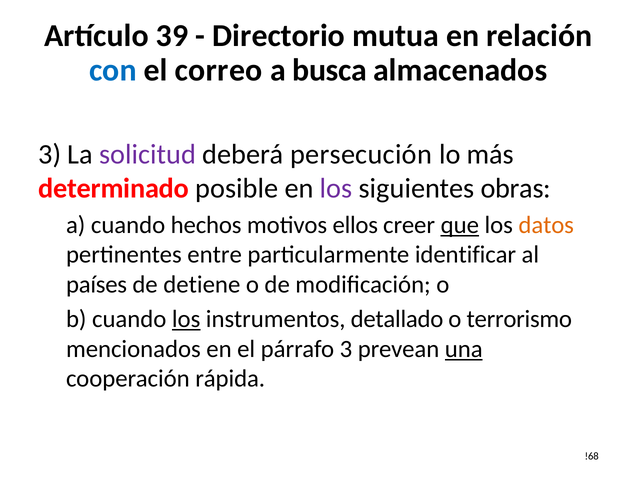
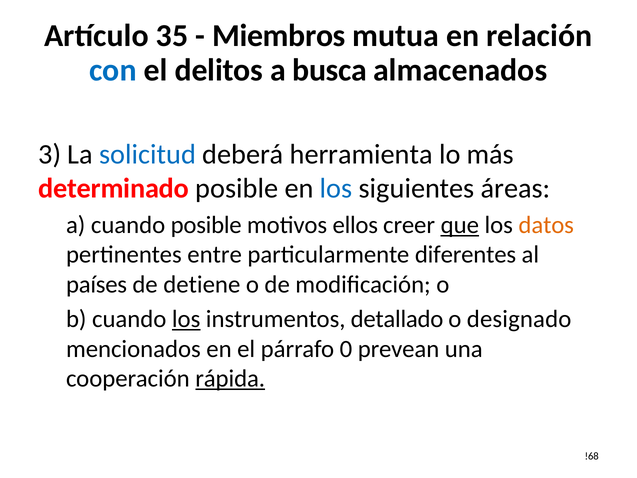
39: 39 -> 35 (172, 36)
Directorio: Directorio -> Miembros (279, 36)
correo: correo -> delitos (219, 70)
solicitud colour: purple -> blue (148, 154)
persecución: persecución -> herramienta (361, 154)
los colour: purple -> blue (336, 188)
obras: obras -> áreas (516, 188)
cuando hechos: hechos -> posible (206, 225)
identificar: identificar -> diferentes (466, 255)
terrorismo: terrorismo -> designado (519, 319)
párrafo 3: 3 -> 0 (346, 349)
una underline: present -> none (464, 349)
rápida underline: none -> present (230, 379)
